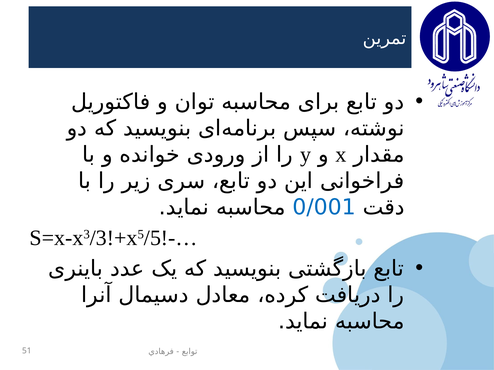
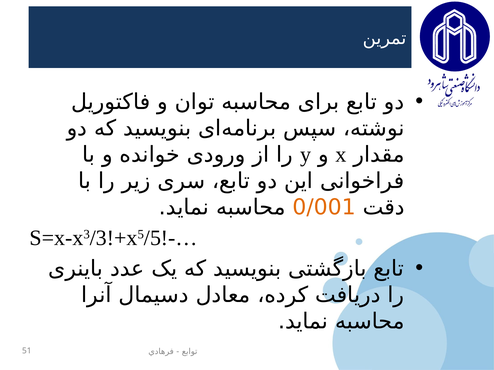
0/001 colour: blue -> orange (324, 207)
